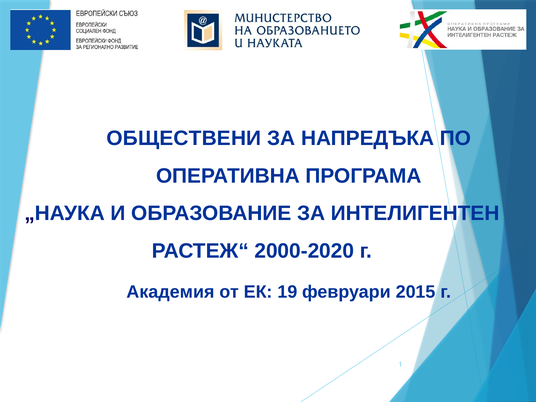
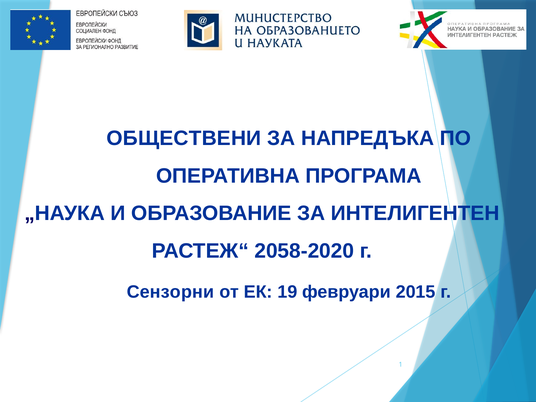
2000-2020: 2000-2020 -> 2058-2020 (304, 251)
Академия: Академия -> Сензорни (170, 292)
